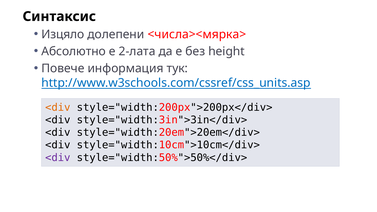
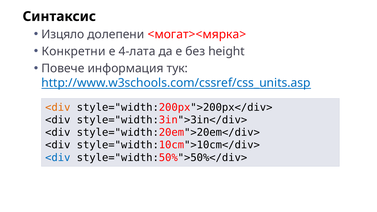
<числа><мярка>: <числа><мярка> -> <могат><мярка> (197, 34)
Абсолютно: Абсолютно -> Конкретни (74, 51)
2-лата: 2-лата -> 4-лата (137, 51)
<div colour: purple -> blue (58, 158)
